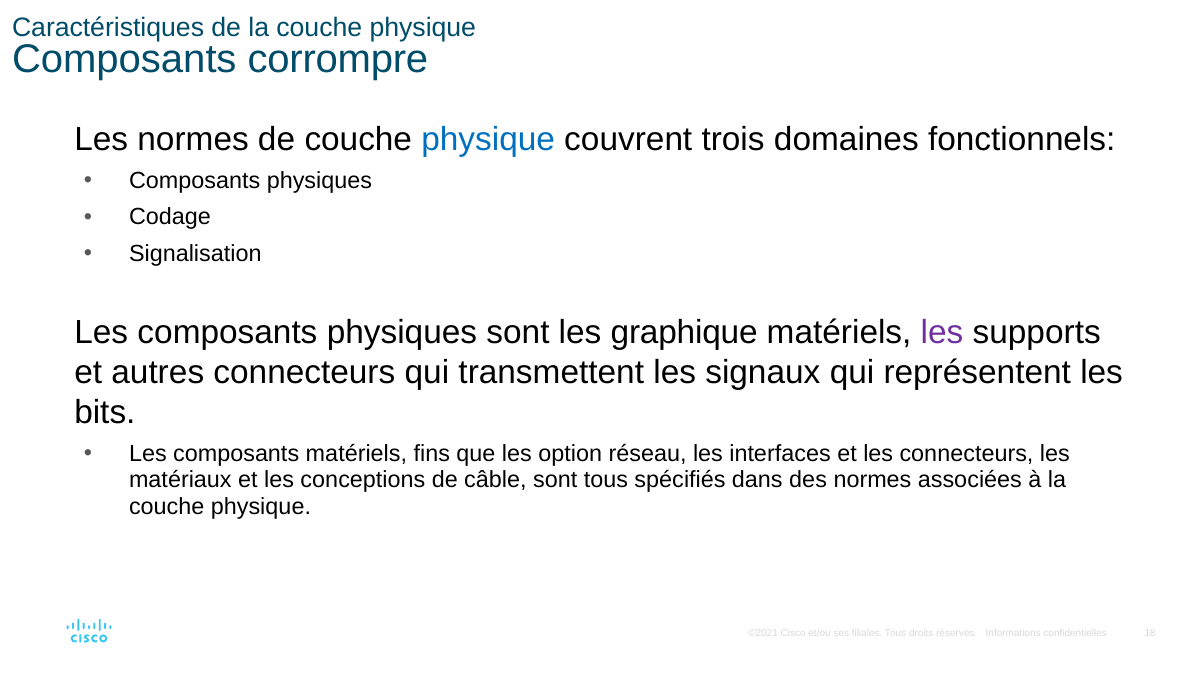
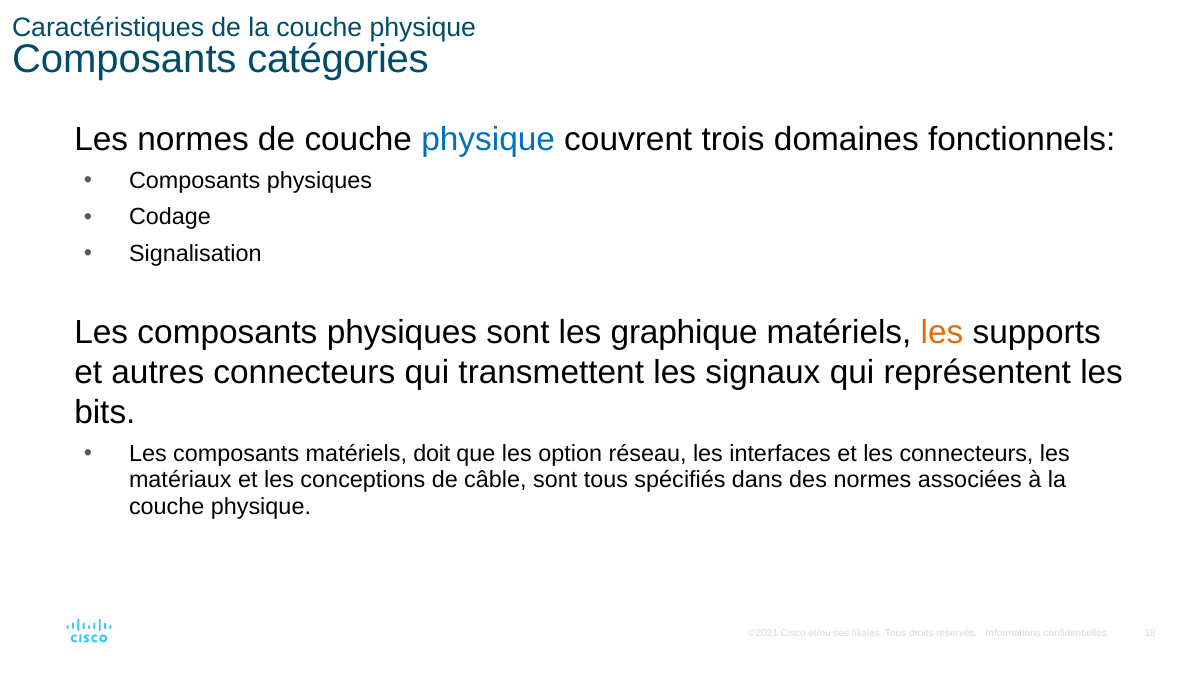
corrompre: corrompre -> catégories (338, 59)
les colour: purple -> orange (942, 333)
fins: fins -> doit (432, 454)
